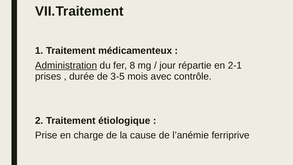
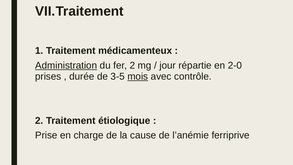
fer 8: 8 -> 2 (132, 65)
2-1: 2-1 -> 2-0 (235, 65)
mois underline: none -> present (138, 76)
